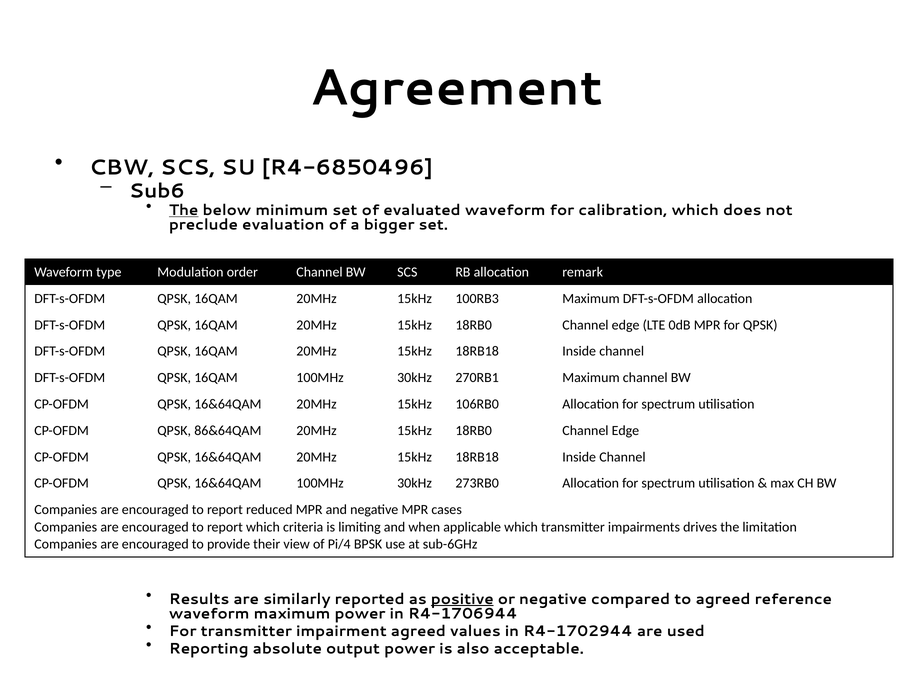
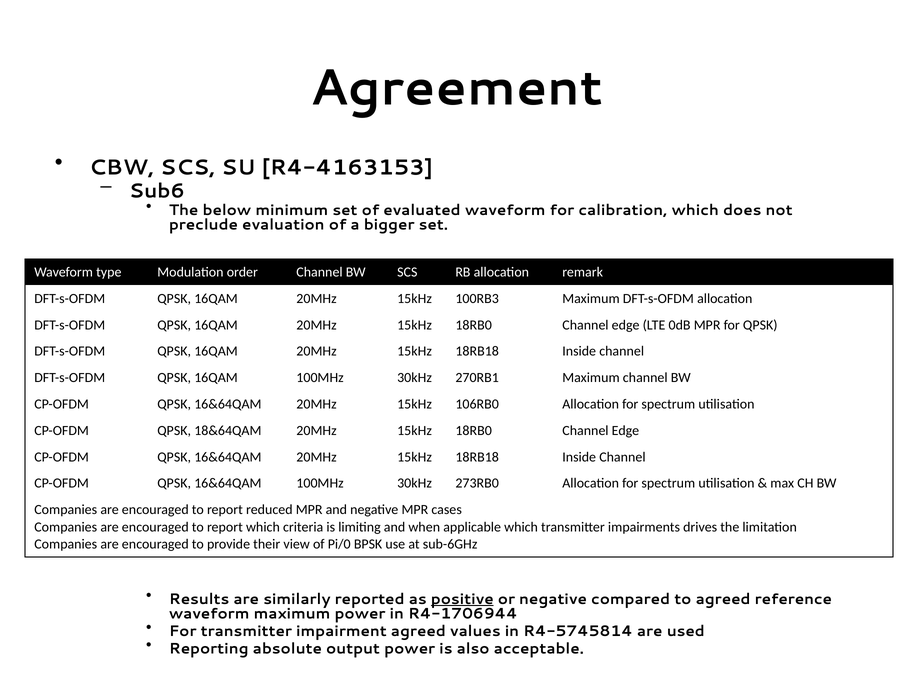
R4-6850496: R4-6850496 -> R4-4163153 (347, 167)
The underline: present -> none (184, 210)
86&64QAM: 86&64QAM -> 18&64QAM (228, 430)
Pi/4: Pi/4 -> Pi/0 (339, 544)
R4-1702944: R4-1702944 -> R4-5745814 (578, 631)
